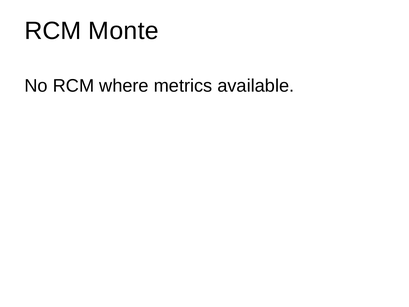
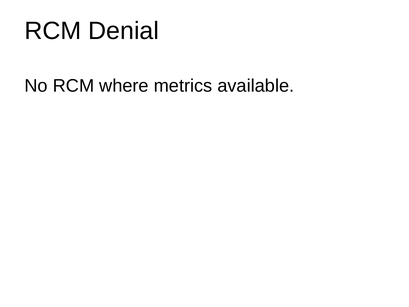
Monte: Monte -> Denial (124, 31)
